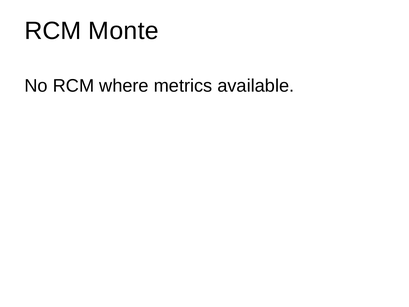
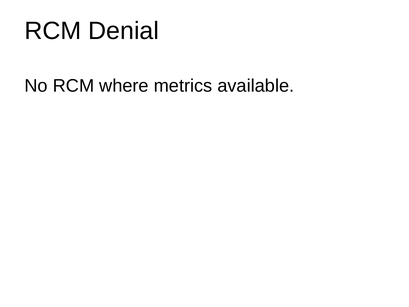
Monte: Monte -> Denial (124, 31)
